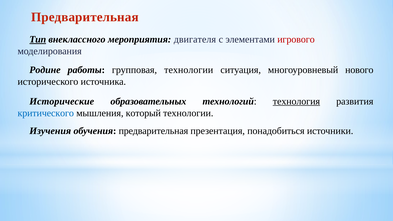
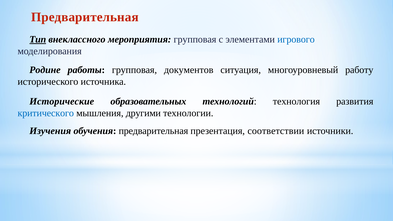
мероприятия двигателя: двигателя -> групповая (195, 39)
игрового colour: red -> blue (296, 39)
групповая технологии: технологии -> документов (189, 70)
нового: нового -> работу (359, 70)
технология underline: present -> none (296, 101)
который: который -> другими (143, 113)
понадобиться: понадобиться -> соответствии (276, 131)
